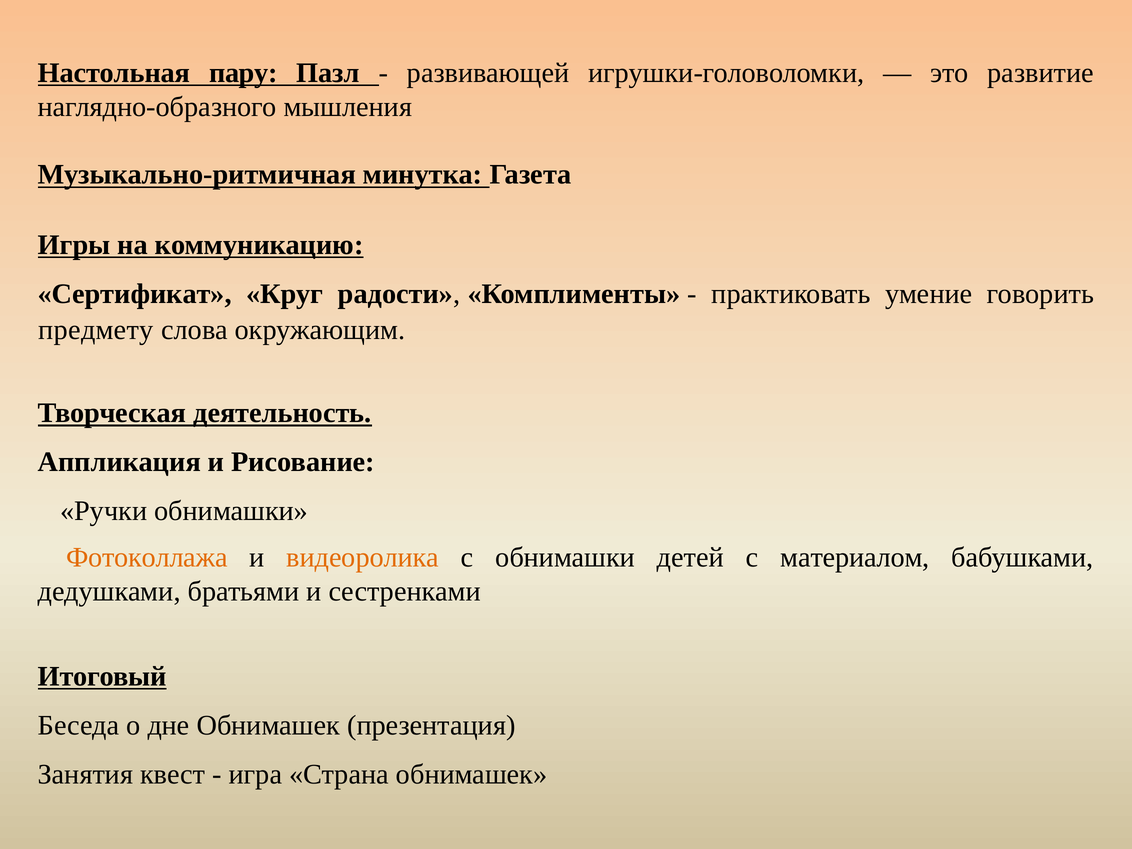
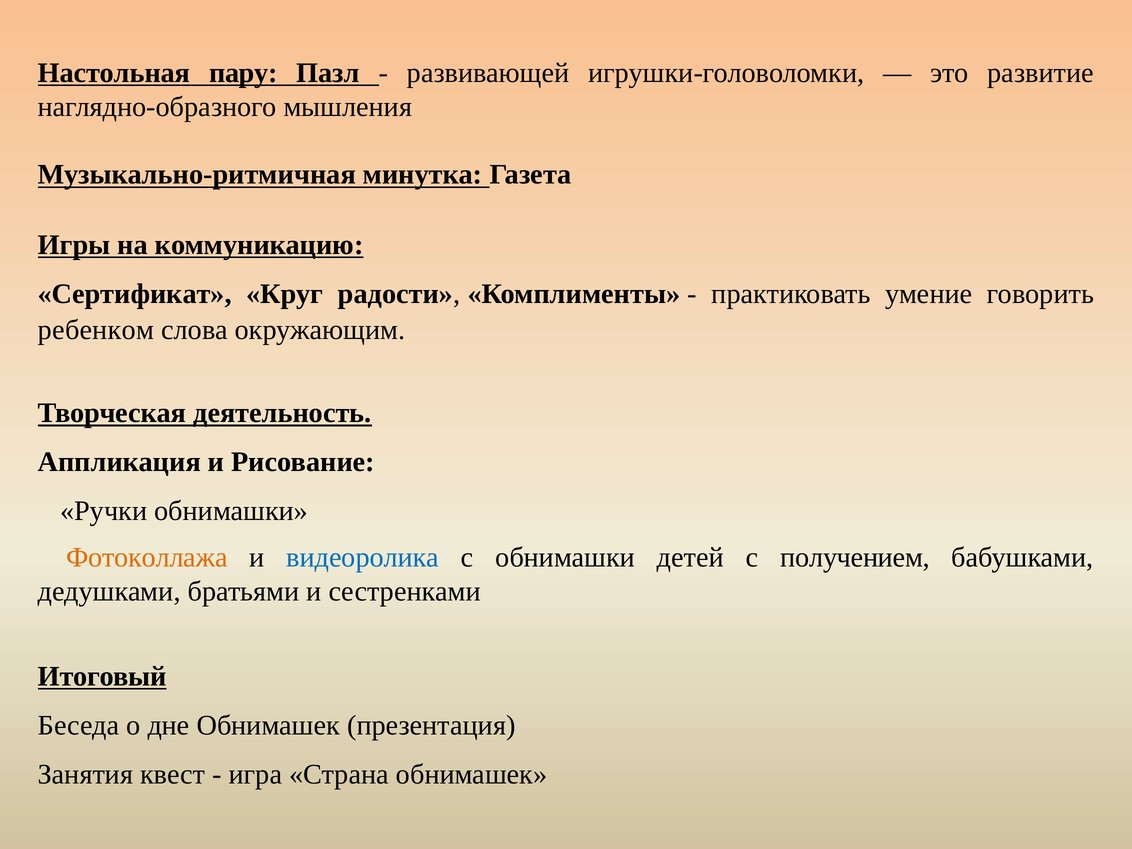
предмету: предмету -> ребенком (96, 330)
видеоролика colour: orange -> blue (363, 557)
материалом: материалом -> получением (855, 557)
